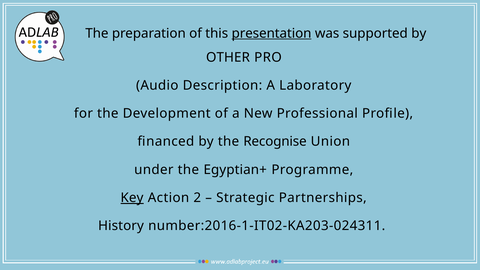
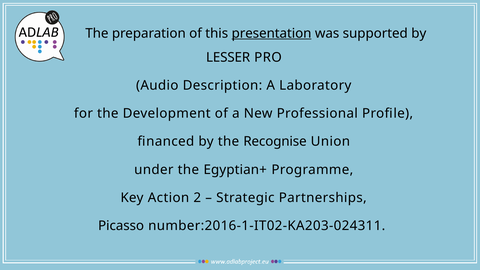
OTHER: OTHER -> LESSER (228, 57)
Key underline: present -> none (132, 198)
History: History -> Picasso (121, 226)
